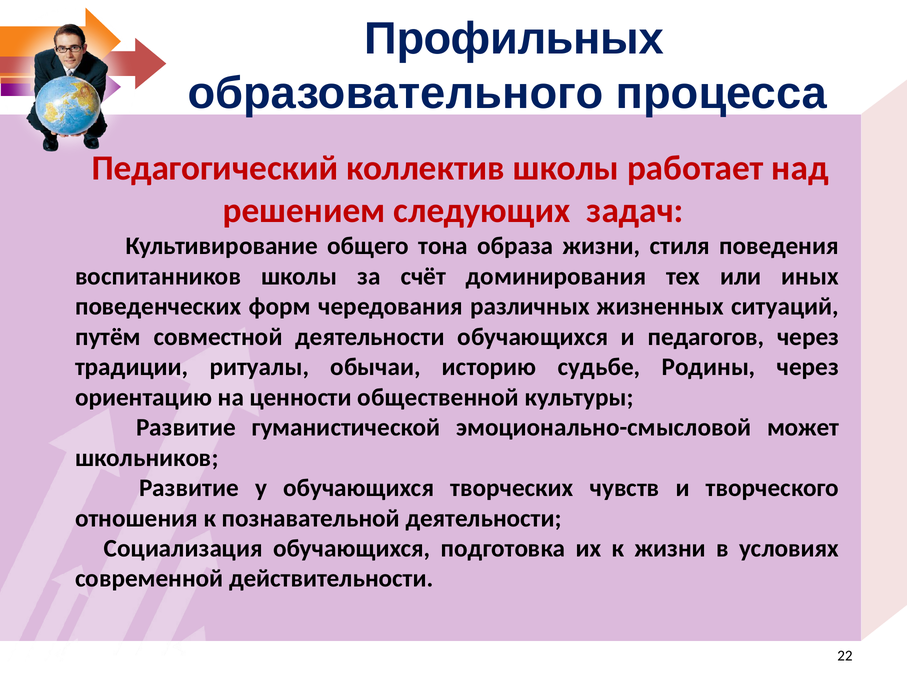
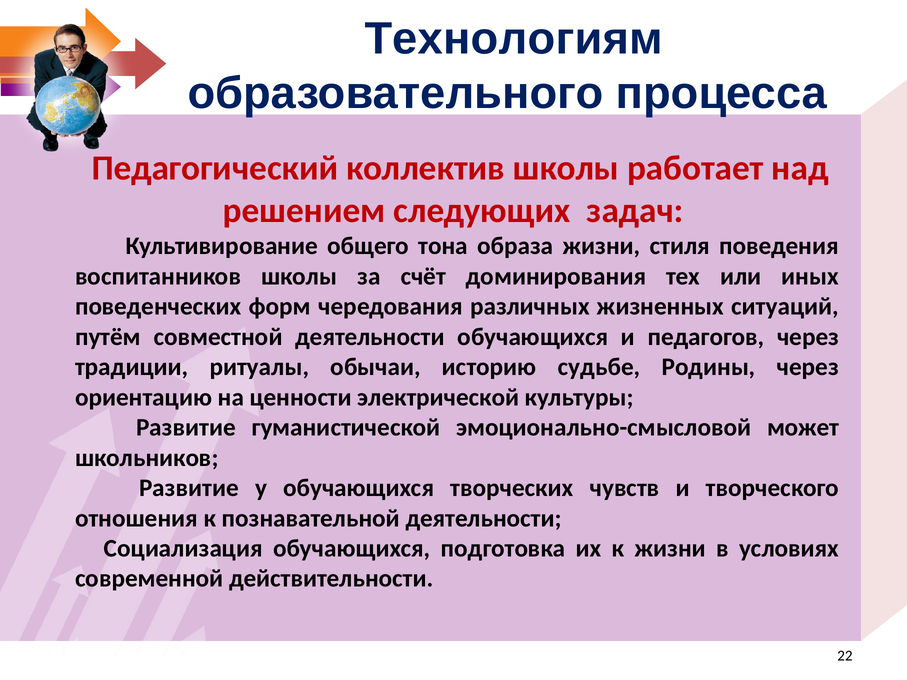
Профильных: Профильных -> Технологиям (514, 39)
общественной: общественной -> электрической (438, 397)
